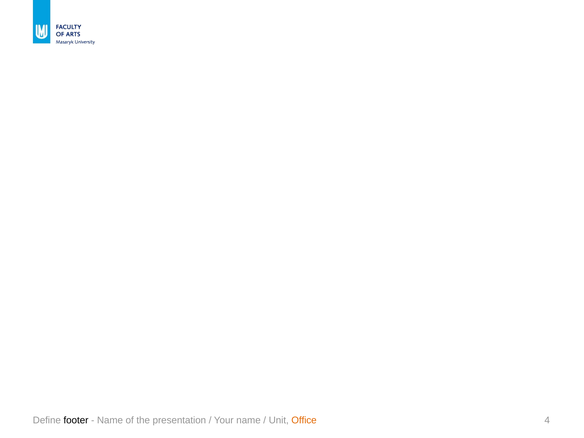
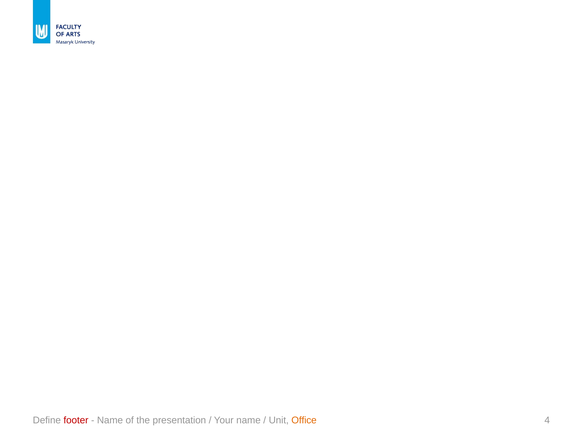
footer colour: black -> red (76, 420)
